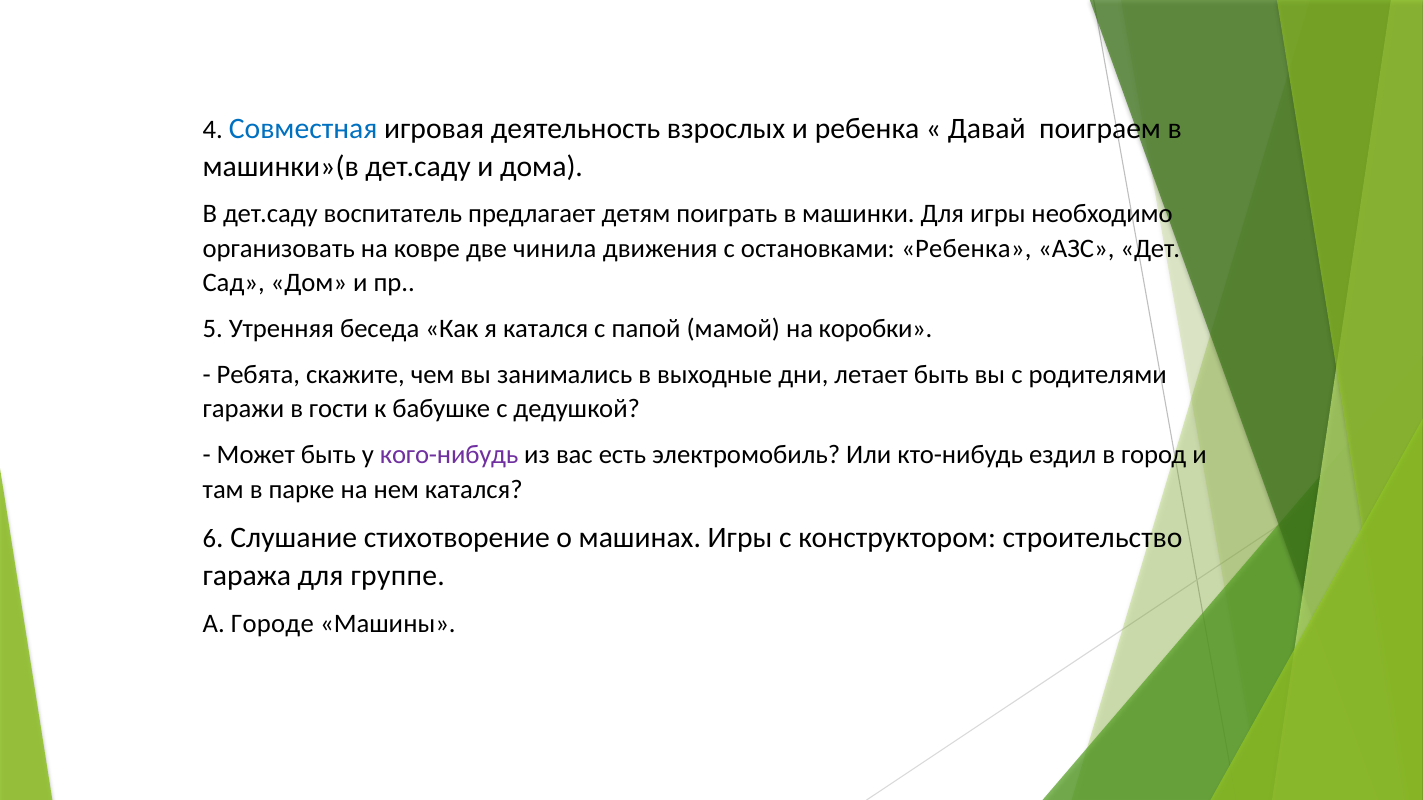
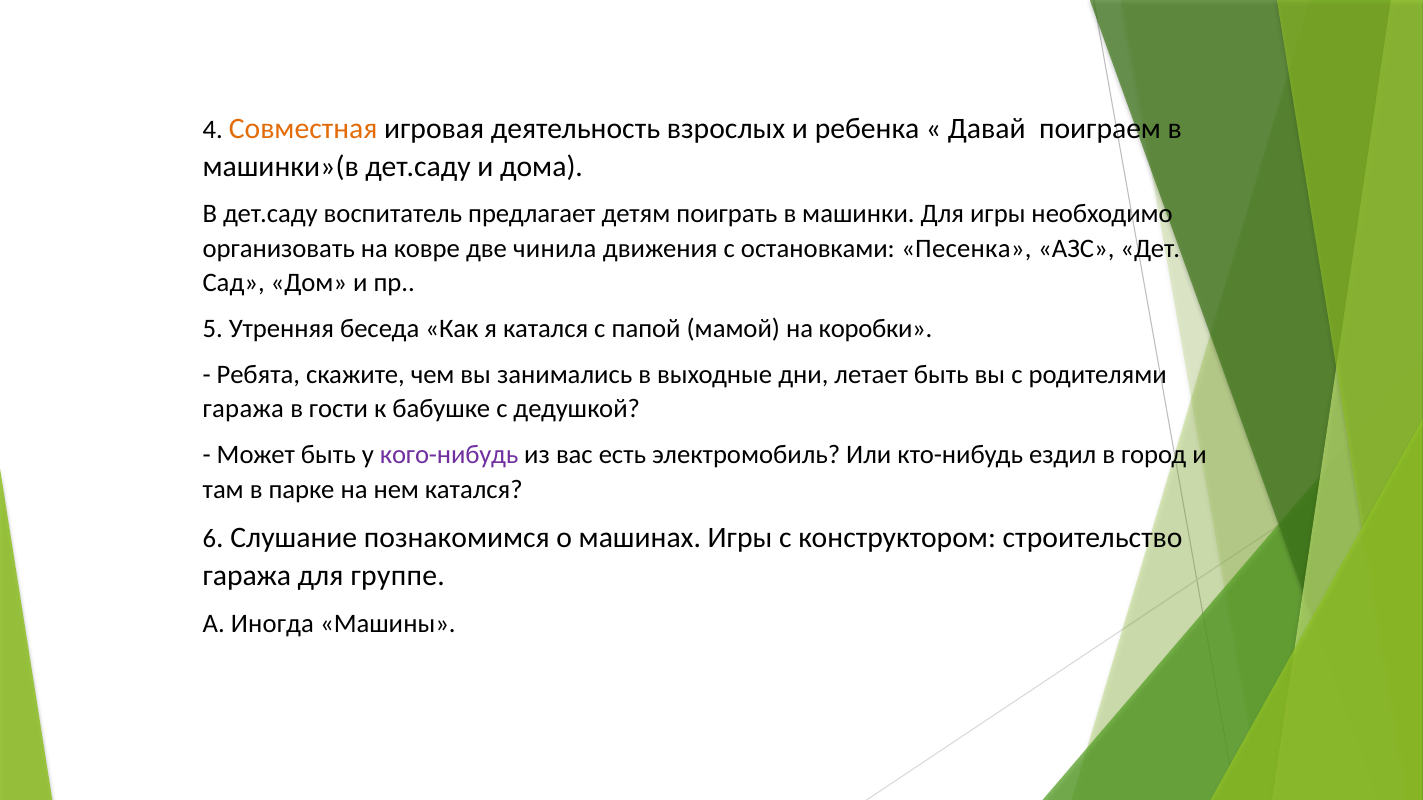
Совместная colour: blue -> orange (303, 129)
остановками Ребенка: Ребенка -> Песенка (966, 249)
гаражи: гаражи -> гаража (243, 409)
стихотворение: стихотворение -> познакомимся (457, 538)
Городе: Городе -> Иногда (272, 624)
